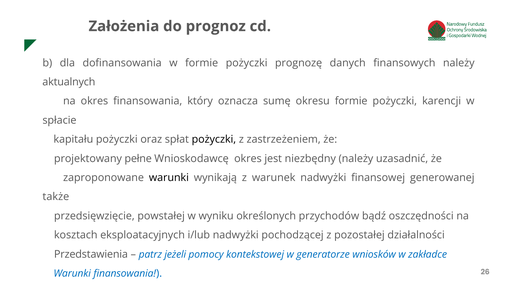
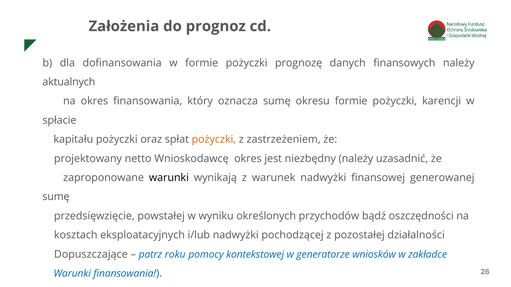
pożyczki colour: black -> orange (214, 140)
pełne: pełne -> netto (138, 159)
także: także -> sumę (56, 197)
Przedstawienia: Przedstawienia -> Dopuszczające (91, 255)
jeżeli: jeżeli -> roku (175, 255)
